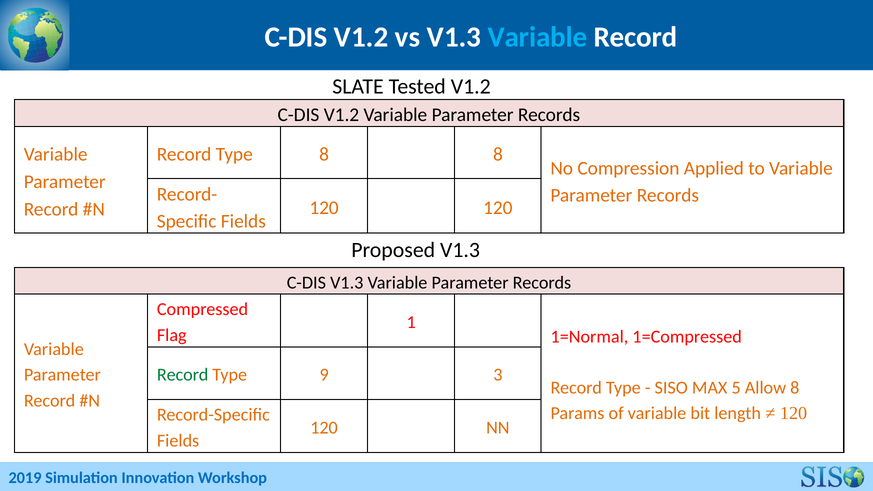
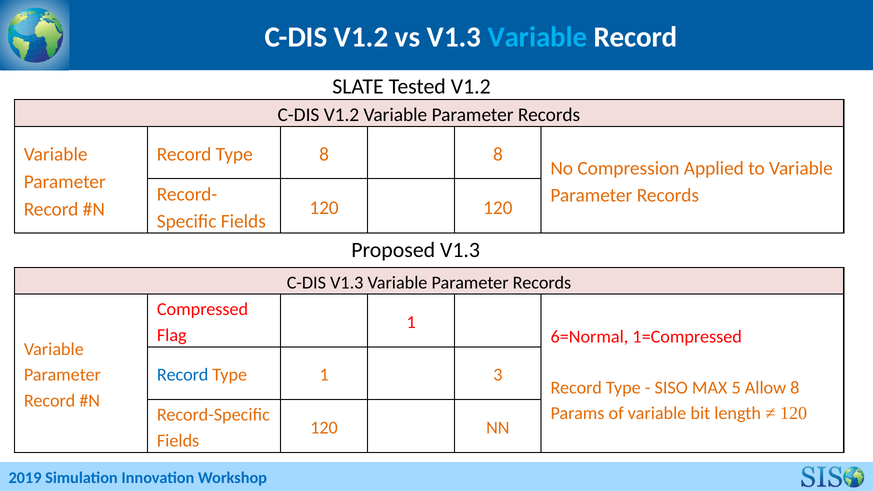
1=Normal: 1=Normal -> 6=Normal (589, 337)
Record colour: green -> blue (183, 375)
Type 9: 9 -> 1 (324, 375)
